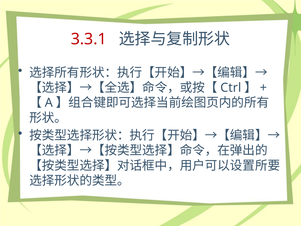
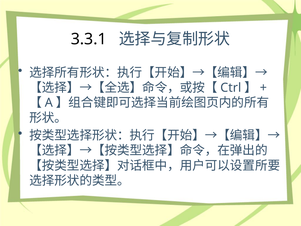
3.3.1 colour: red -> black (89, 39)
